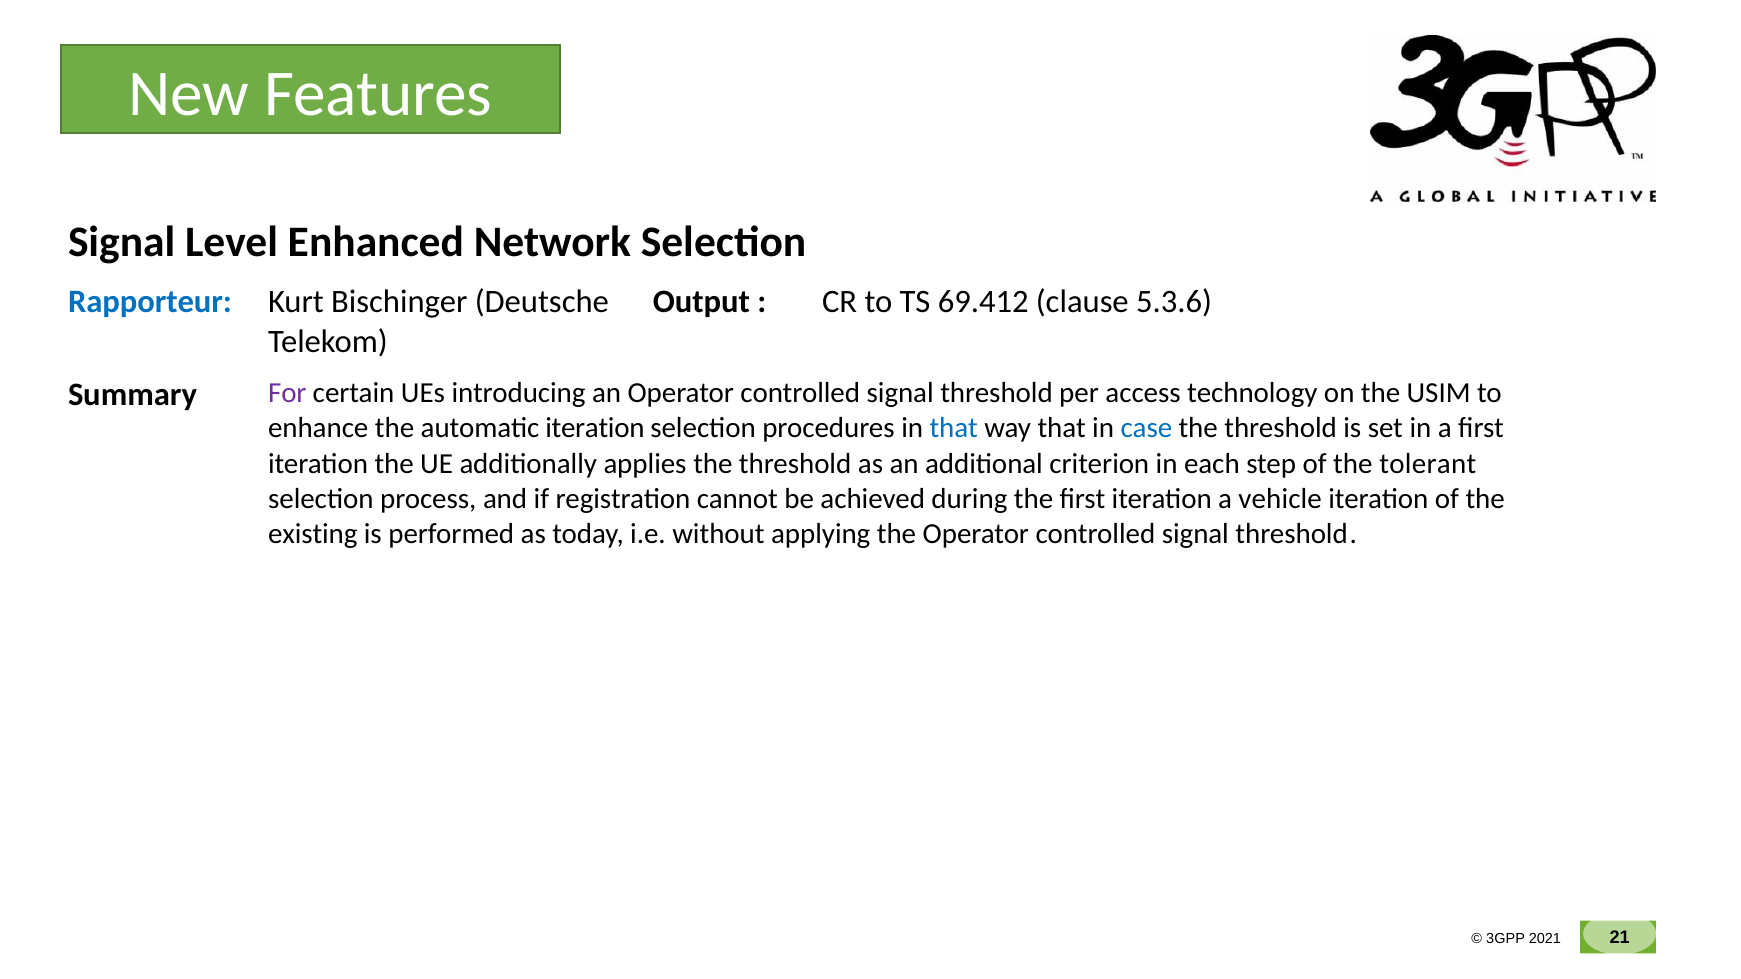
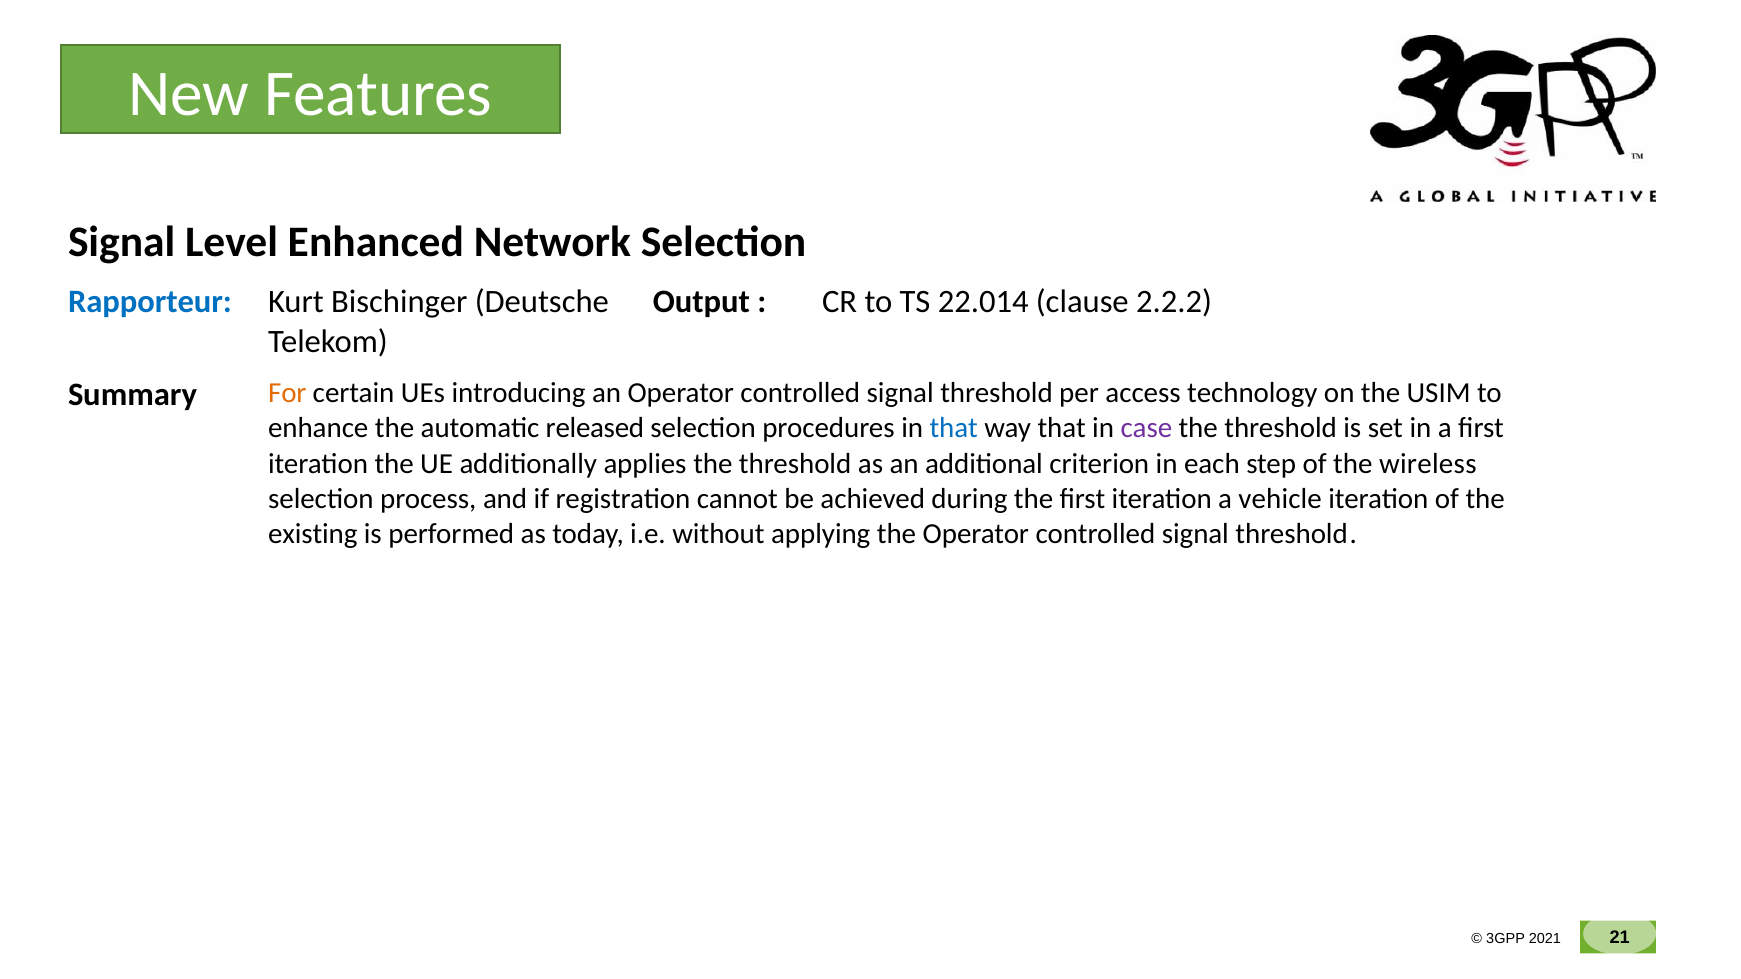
69.412: 69.412 -> 22.014 (983, 302)
5.3.6: 5.3.6 -> 2.2.2 (1174, 302)
For colour: purple -> orange (287, 393)
automatic iteration: iteration -> released (595, 428)
case colour: blue -> purple (1146, 428)
tolerant: tolerant -> wireless (1428, 464)
